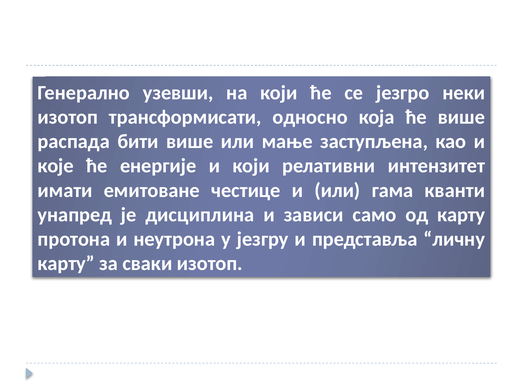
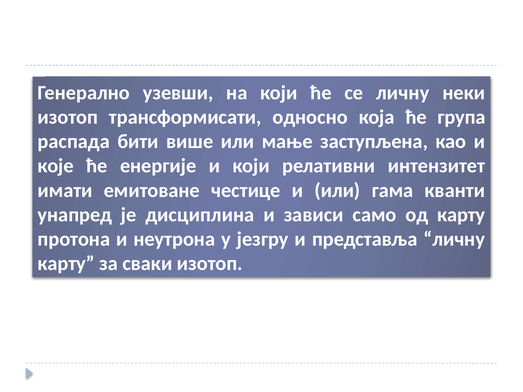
се језгро: језгро -> личну (403, 93)
ће више: више -> група (461, 117)
